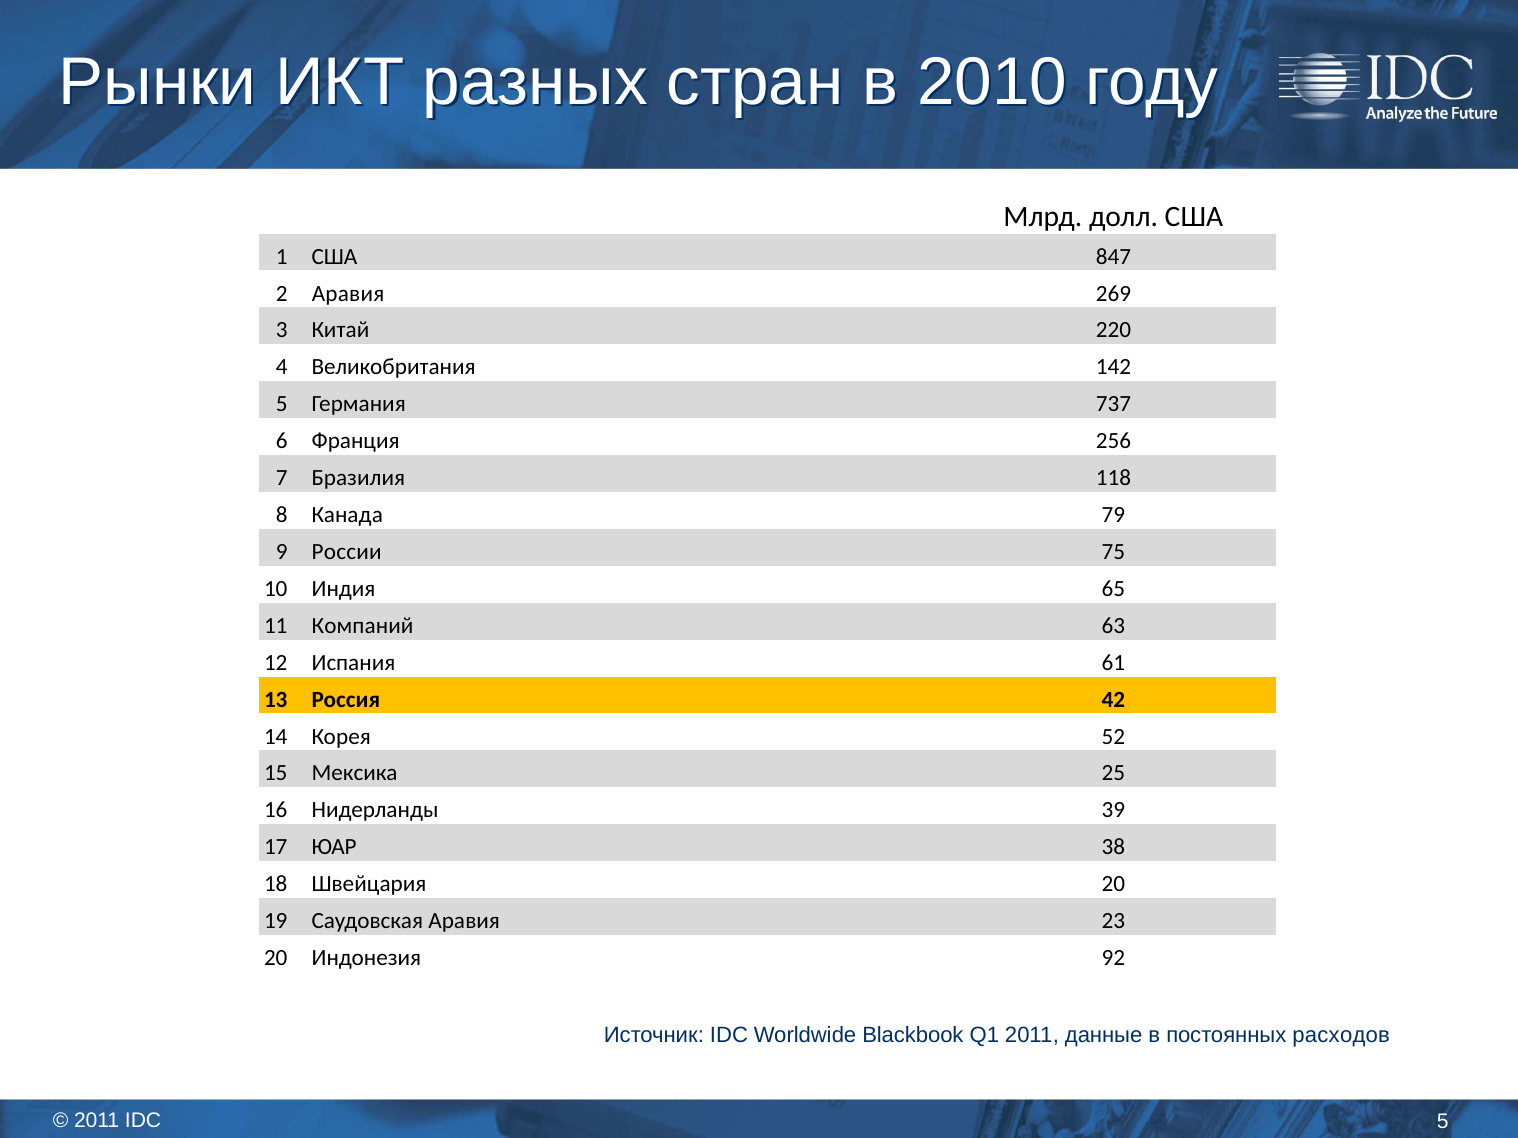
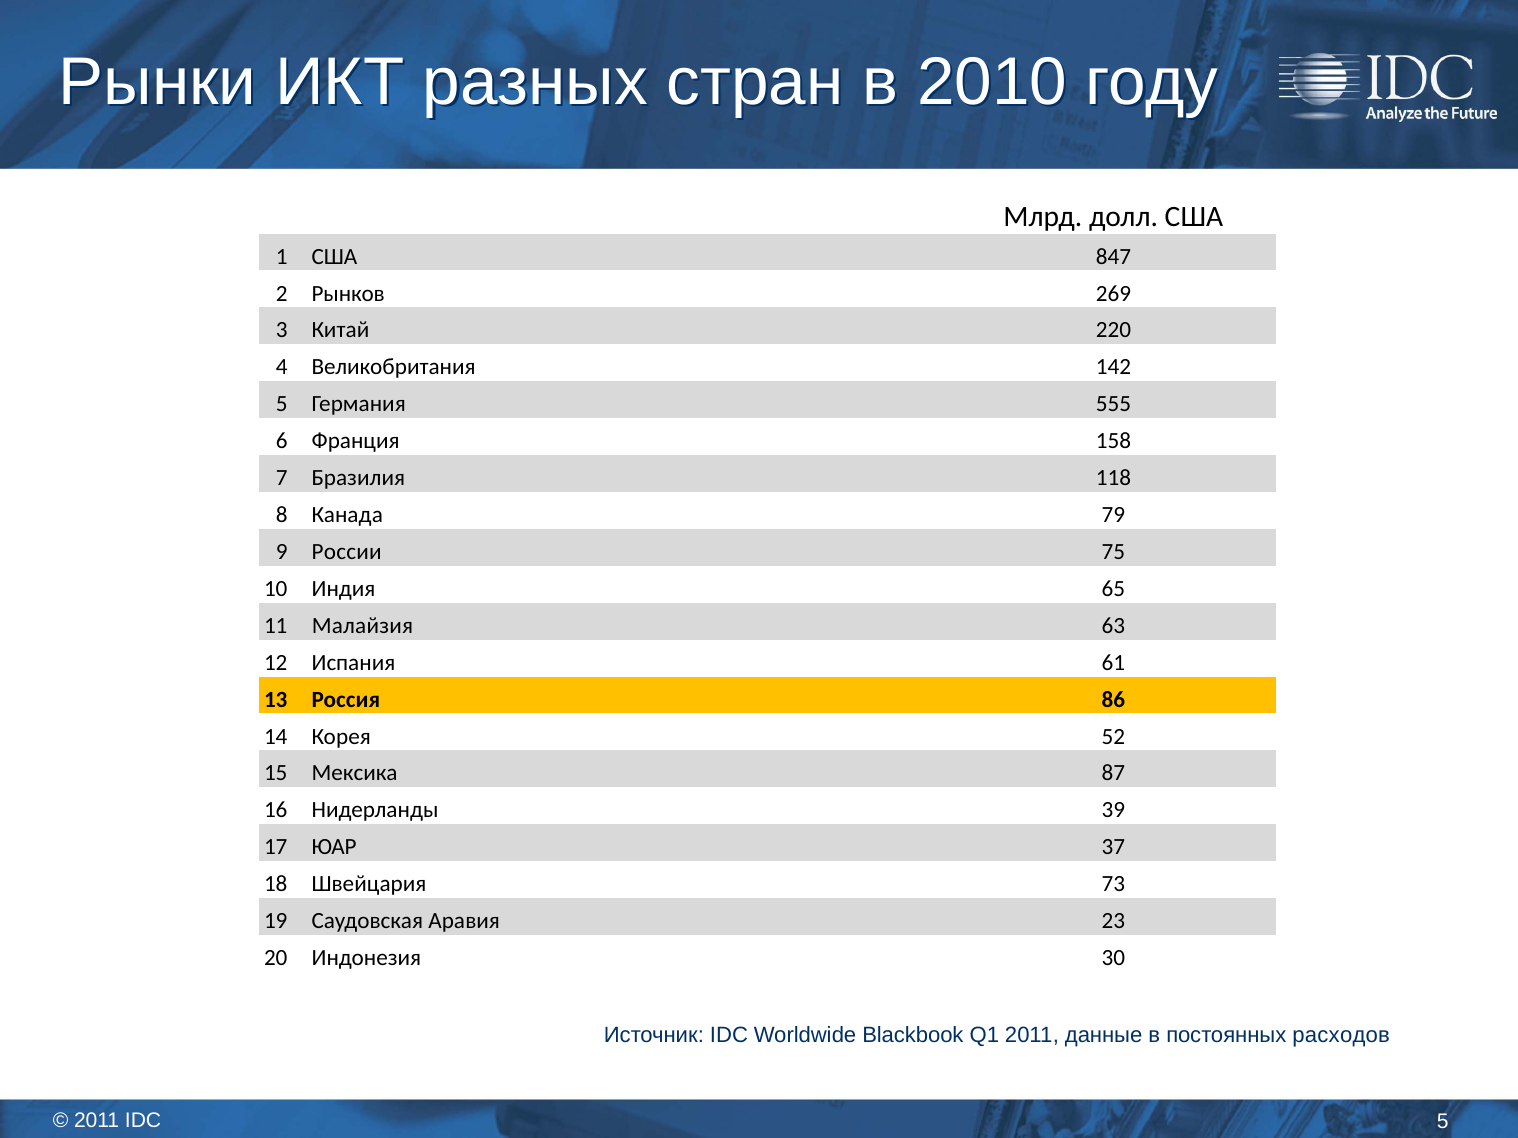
2 Аравия: Аравия -> Рынков (348, 293)
737: 737 -> 555 (1114, 404)
256: 256 -> 158 (1114, 441)
Компаний: Компаний -> Малайзия (362, 626)
42: 42 -> 86 (1113, 700)
25: 25 -> 87 (1113, 774)
38: 38 -> 37 (1113, 848)
Швейцария 20: 20 -> 73 (1113, 884)
92: 92 -> 30 (1113, 958)
